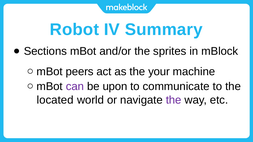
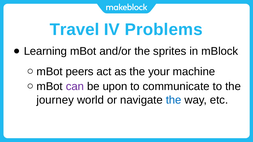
Robot: Robot -> Travel (74, 30)
Summary: Summary -> Problems (164, 30)
Sections: Sections -> Learning (45, 51)
located: located -> journey (55, 100)
the colour: purple -> blue (174, 100)
